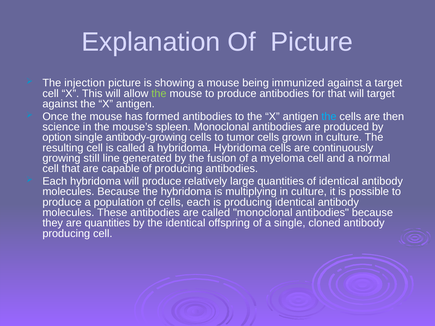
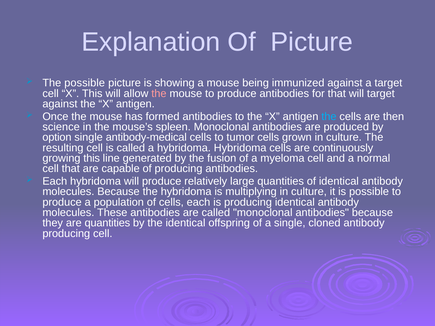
The injection: injection -> possible (85, 83)
the colour: light green -> pink (159, 94)
antibody-growing: antibody-growing -> antibody-medical (146, 137)
growing still: still -> this (92, 158)
